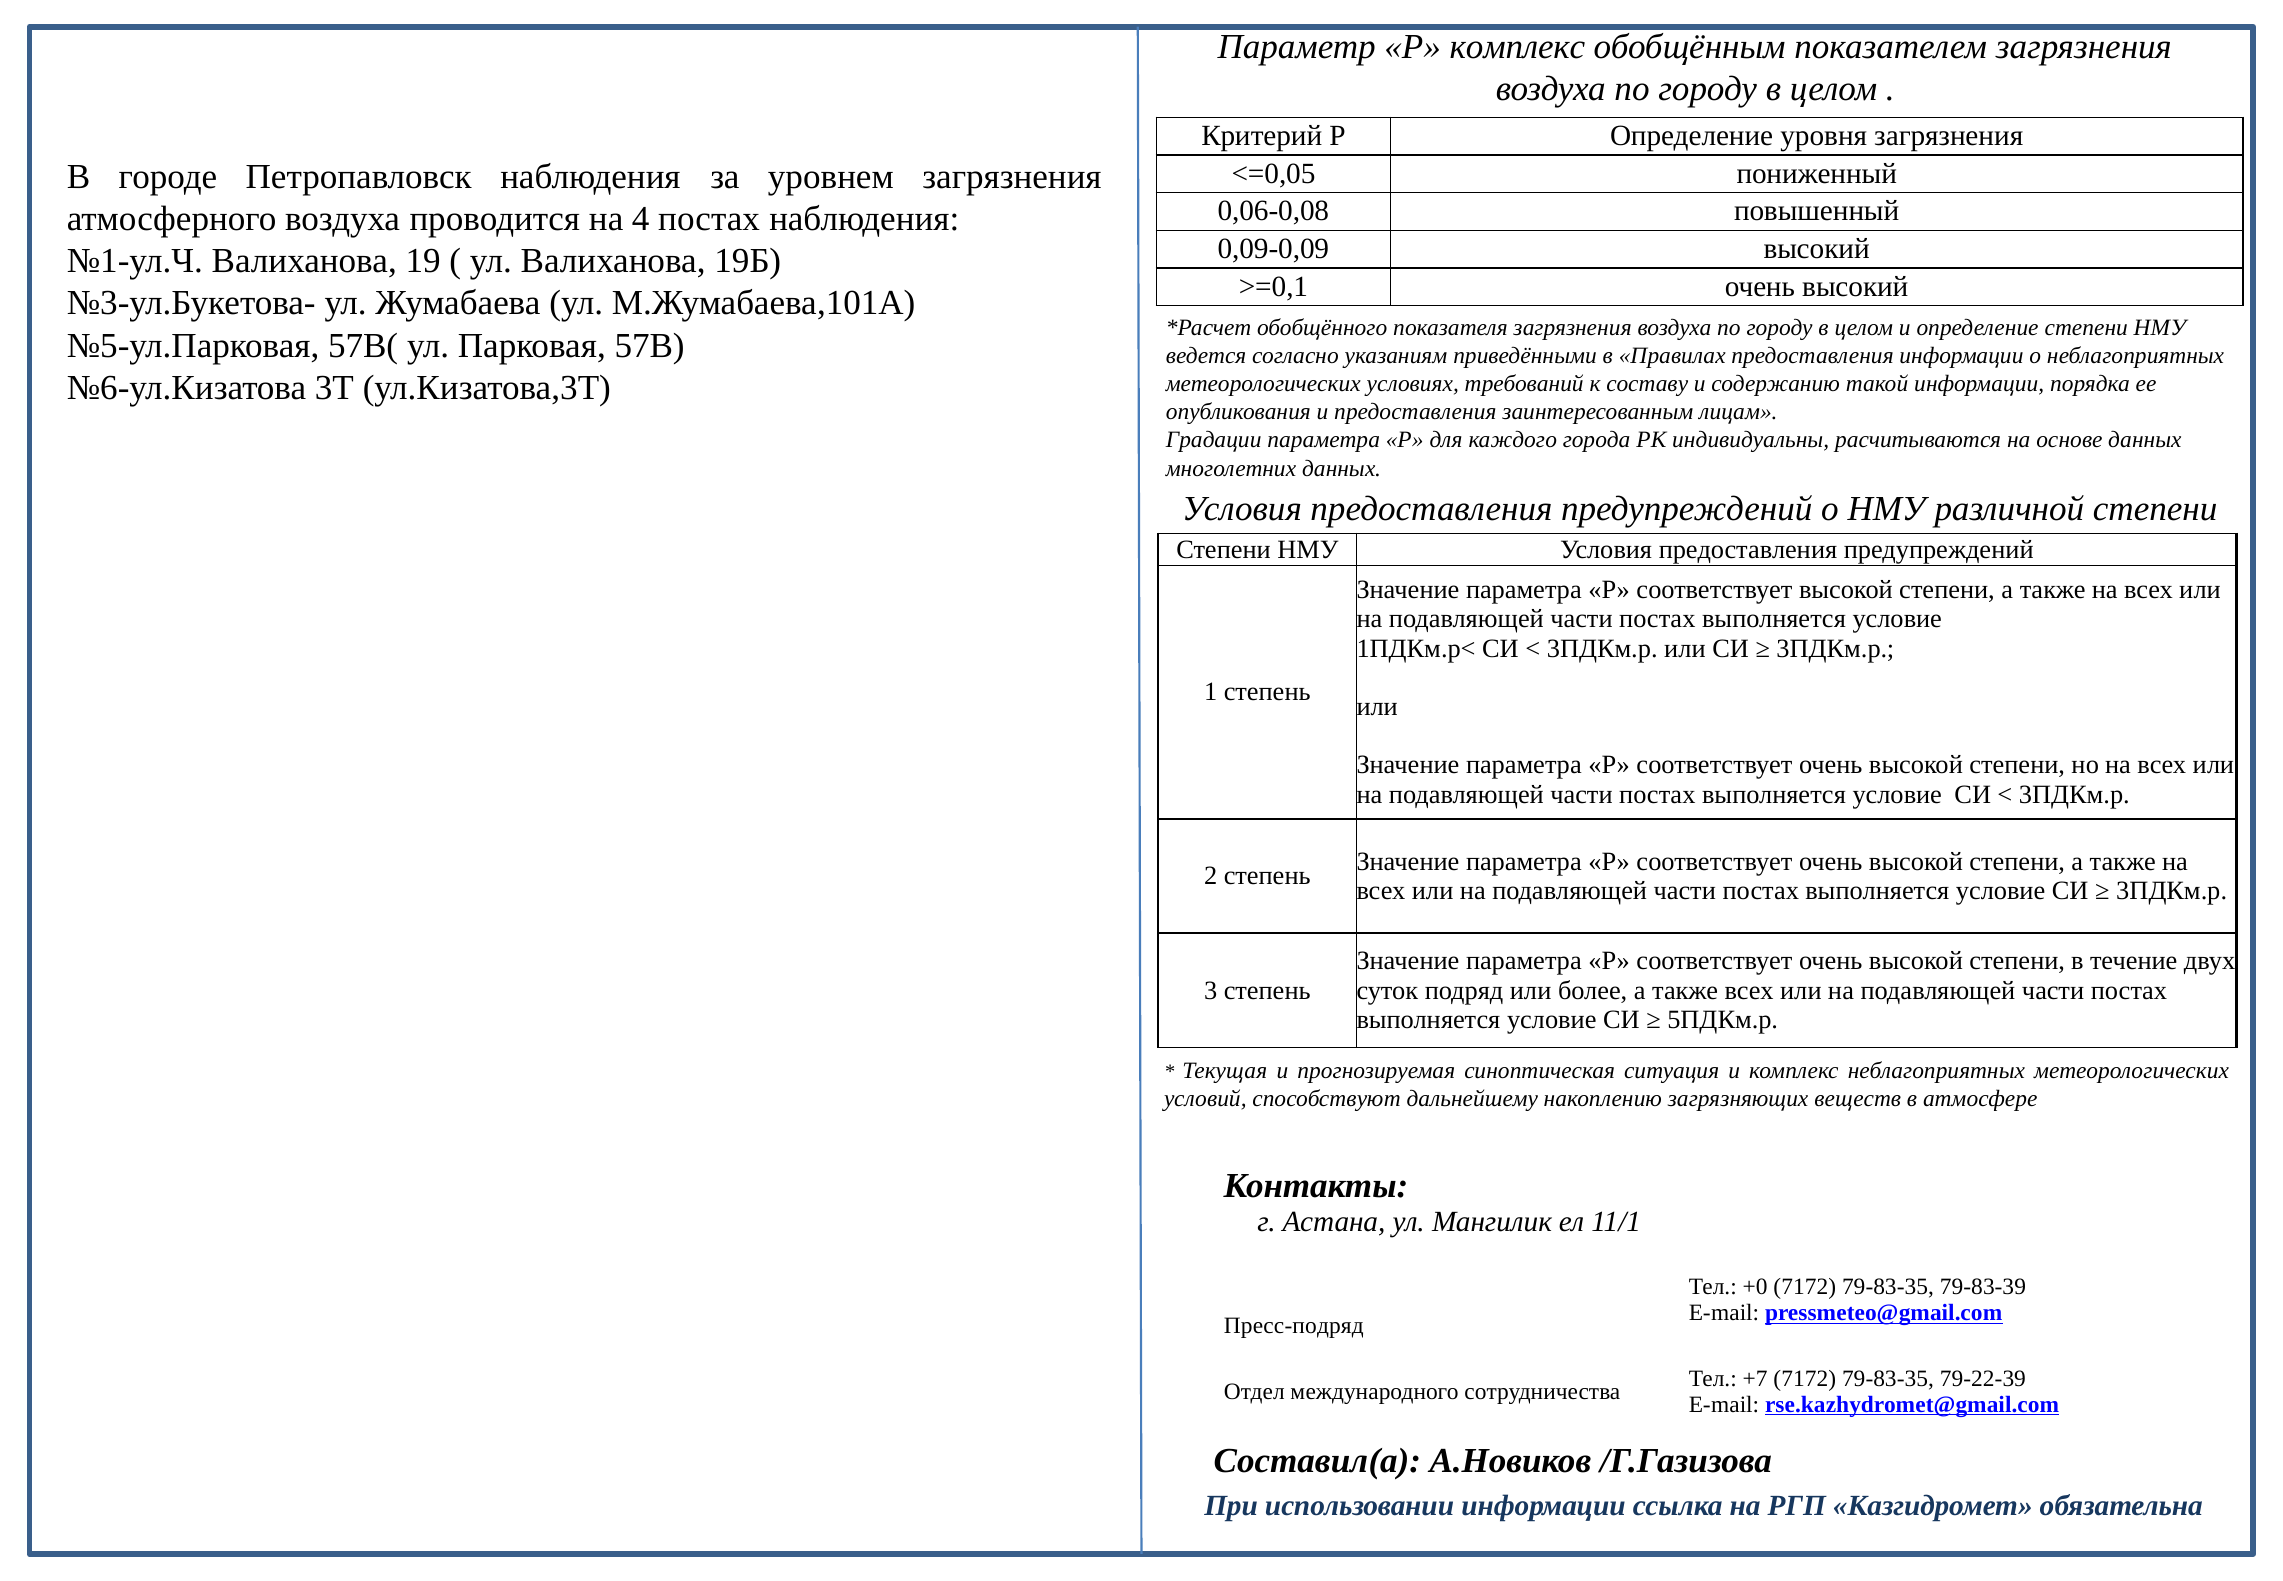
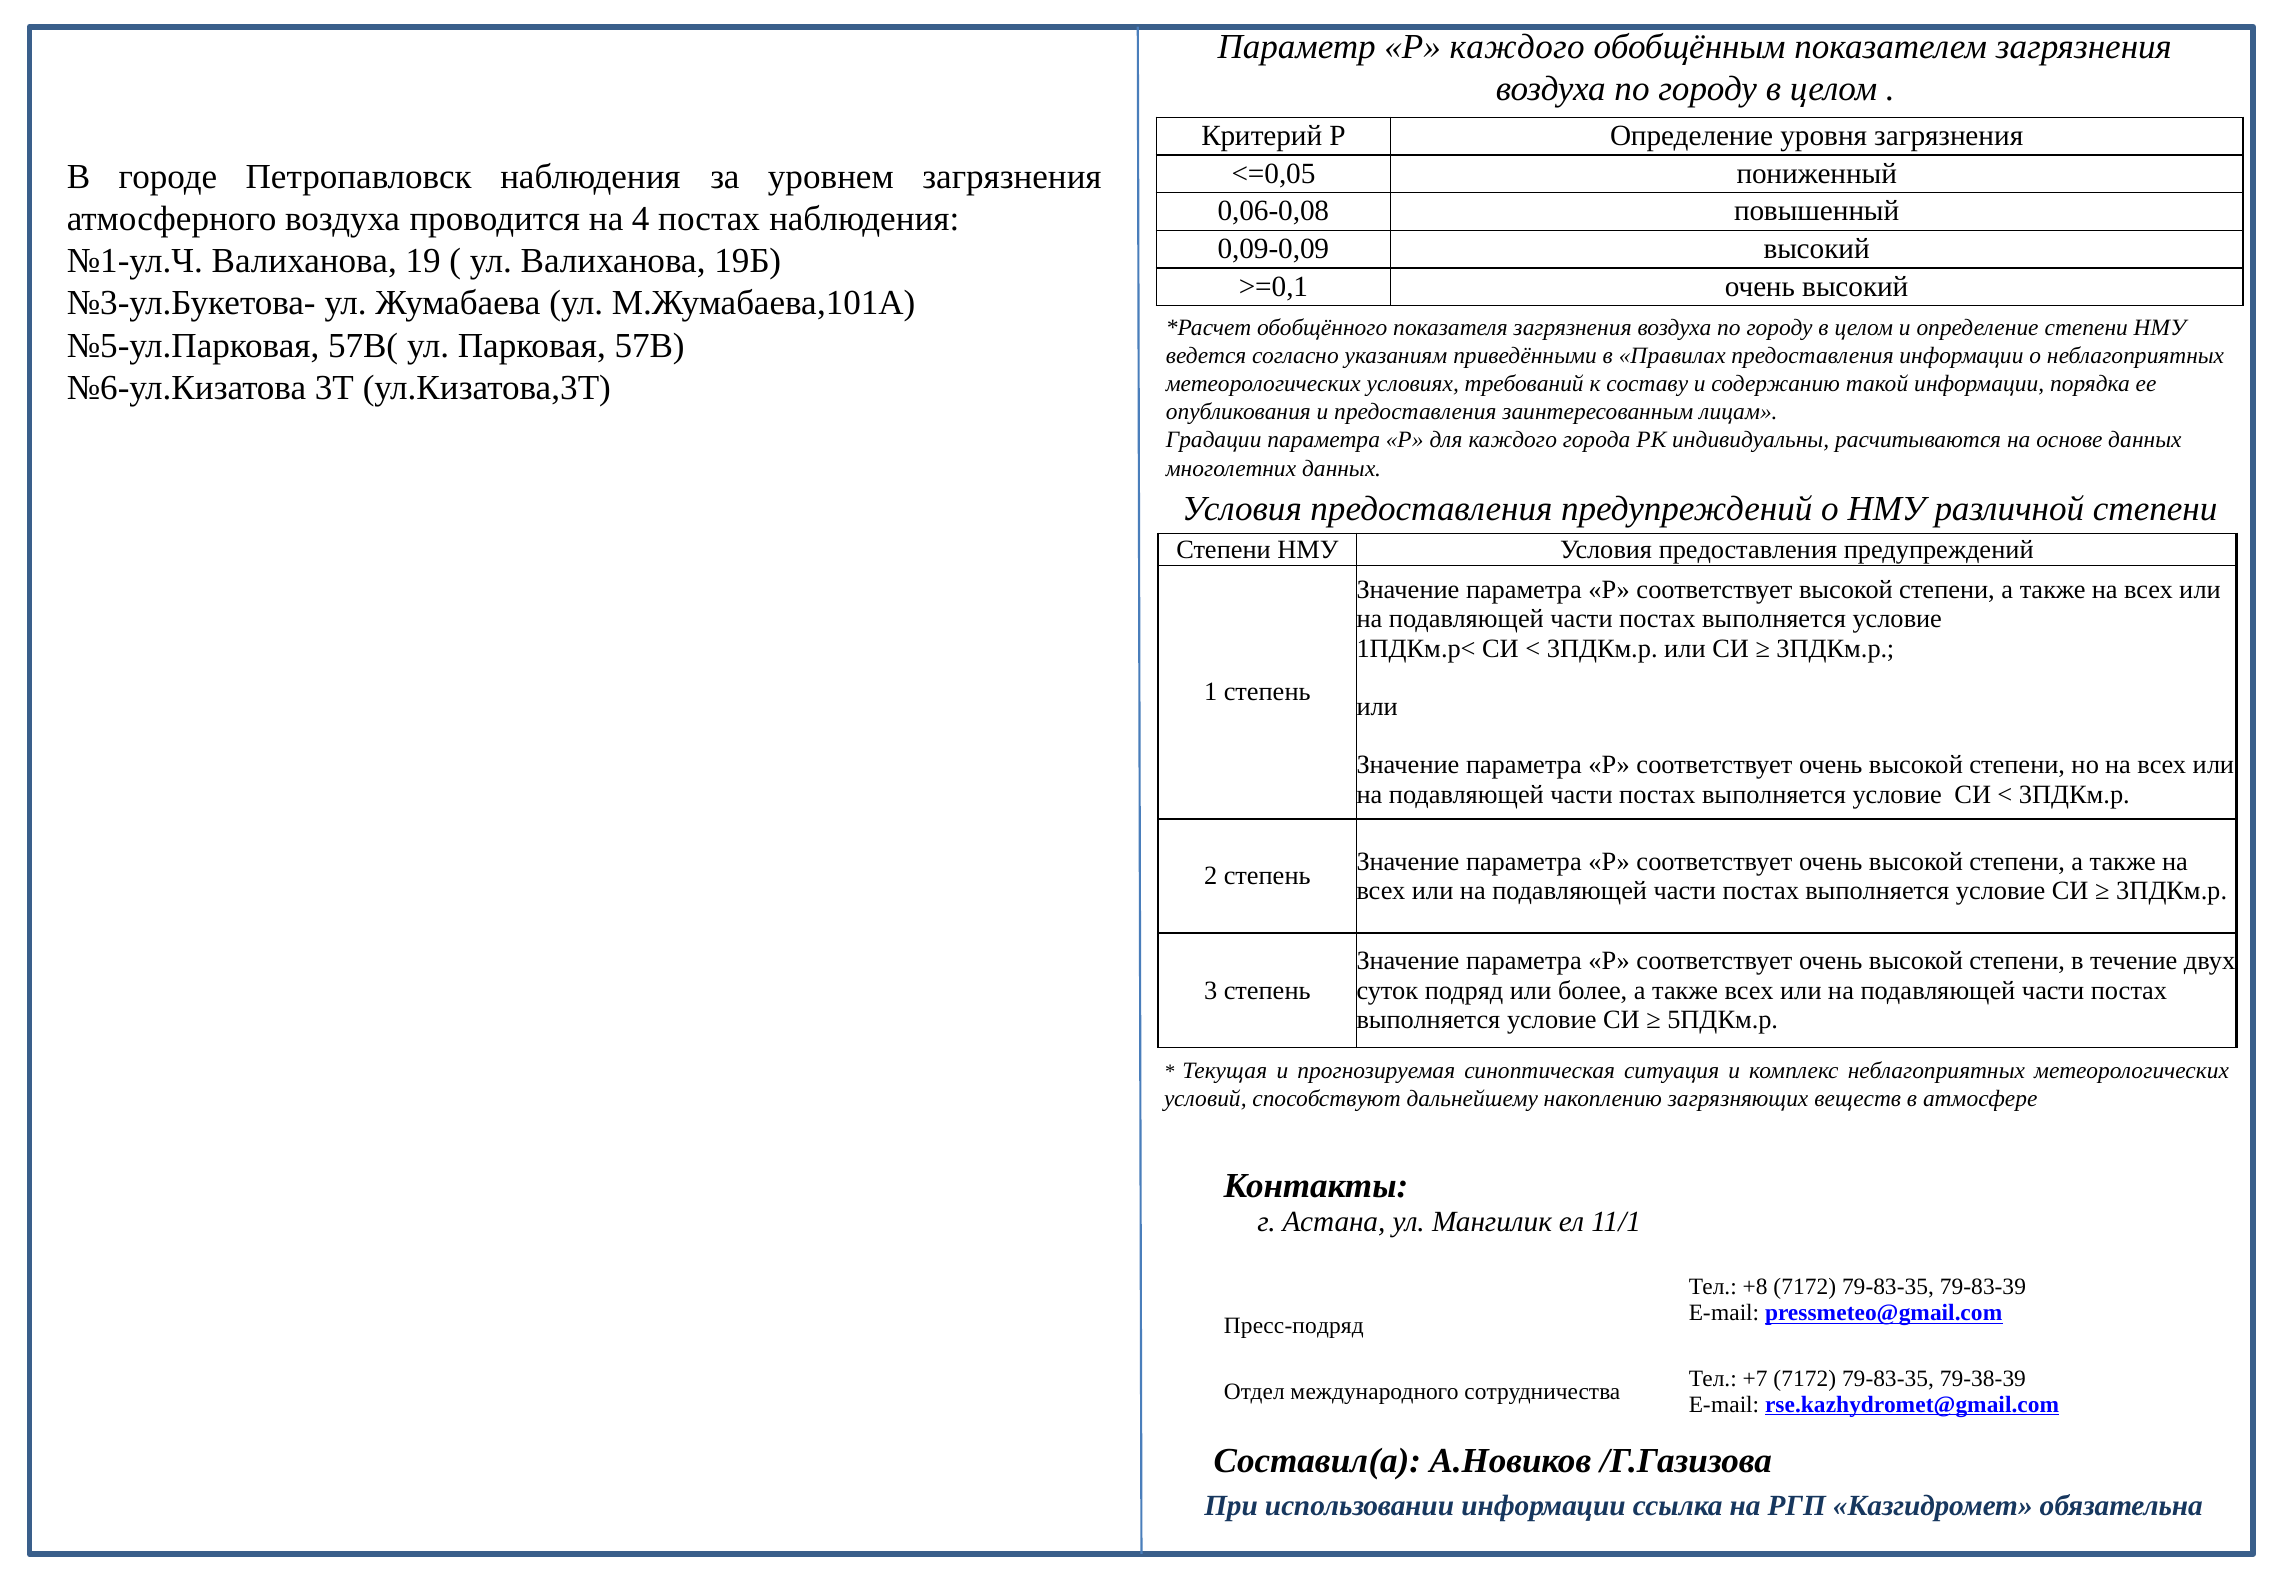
Р комплекс: комплекс -> каждого (1517, 47)
+0: +0 -> +8 (1755, 1287)
79-22-39: 79-22-39 -> 79-38-39 (1983, 1378)
